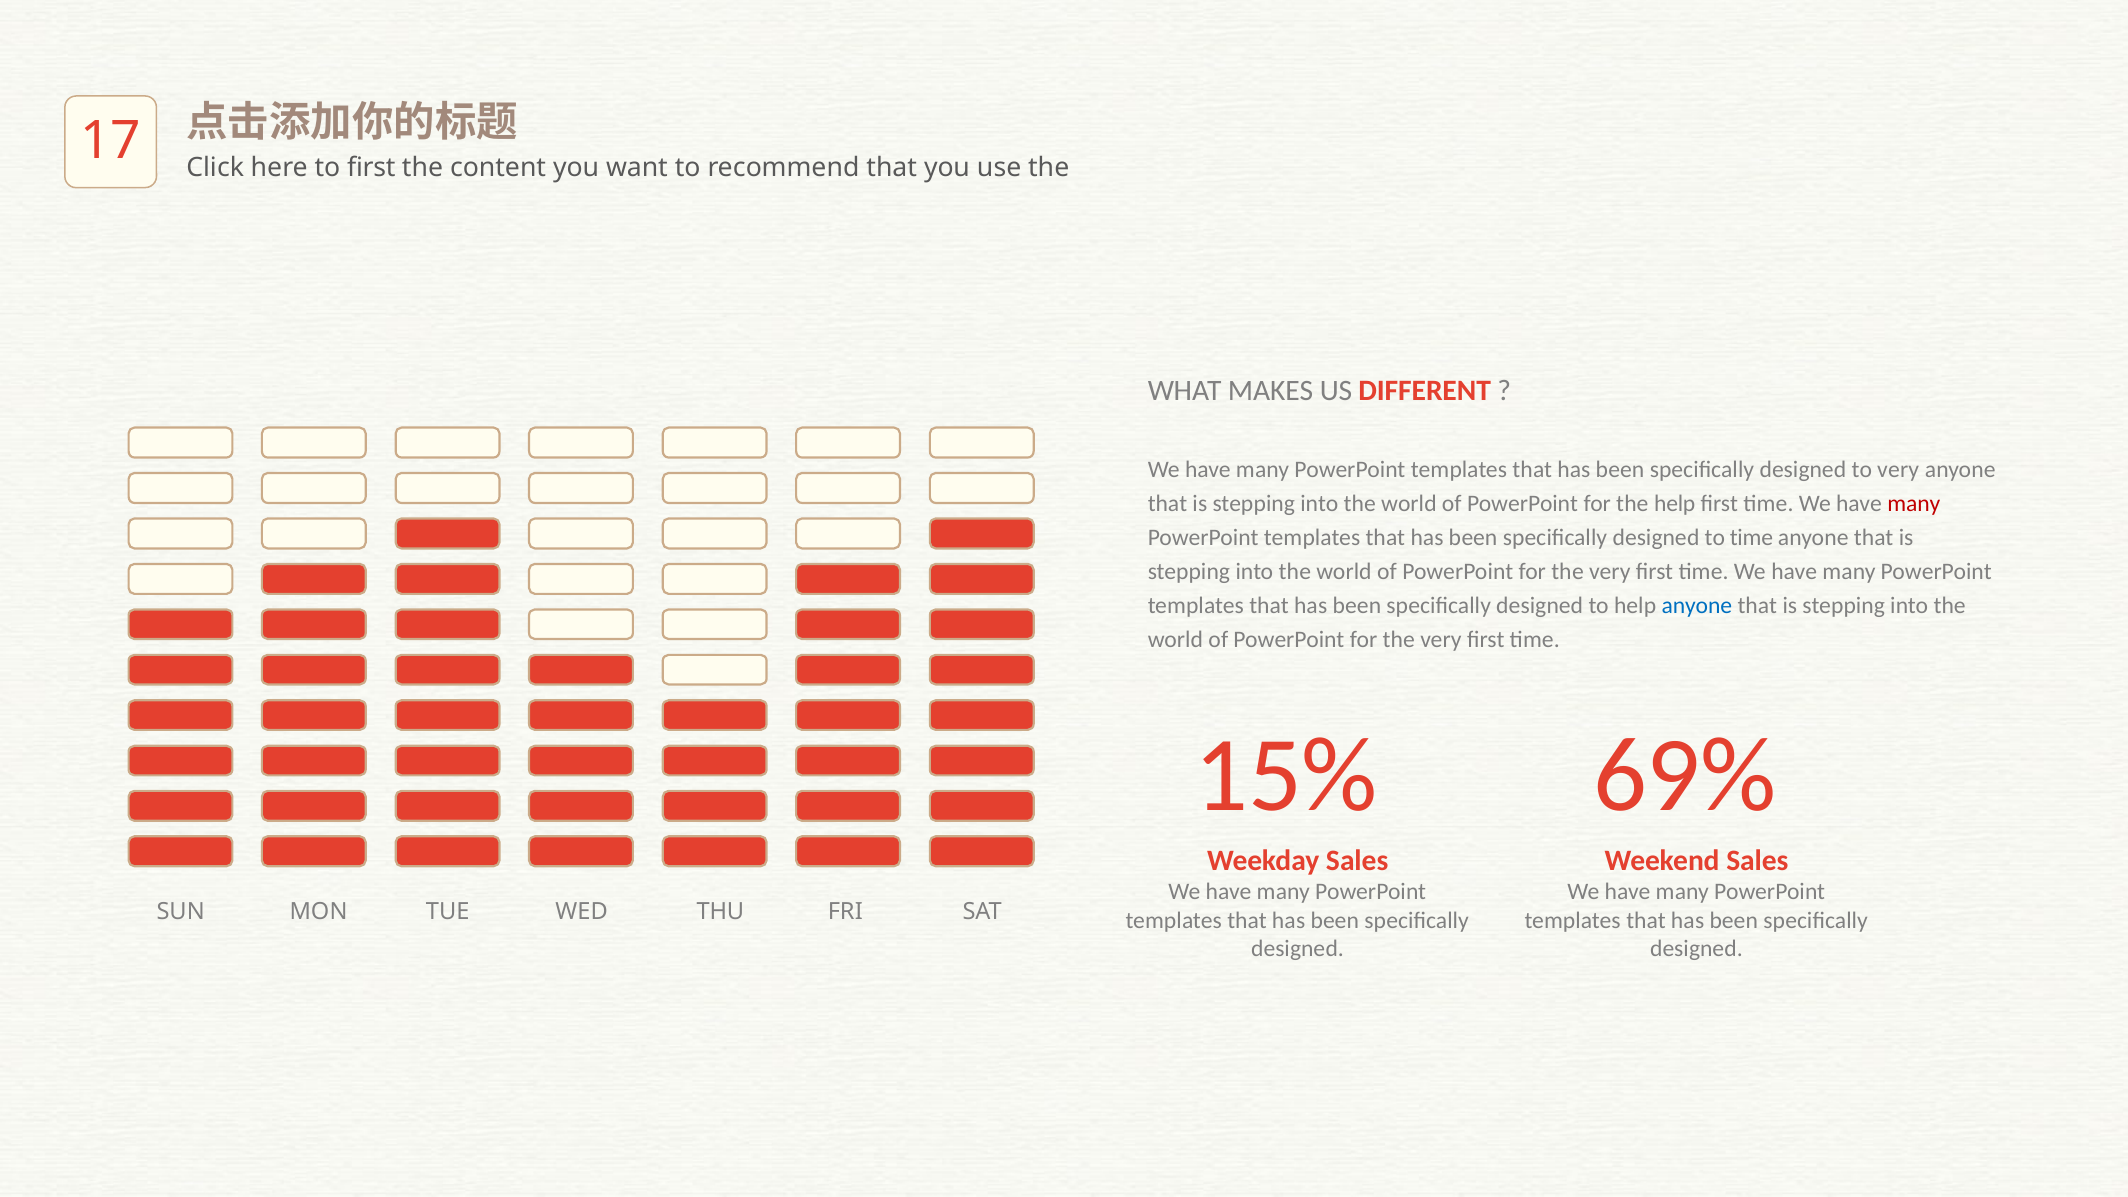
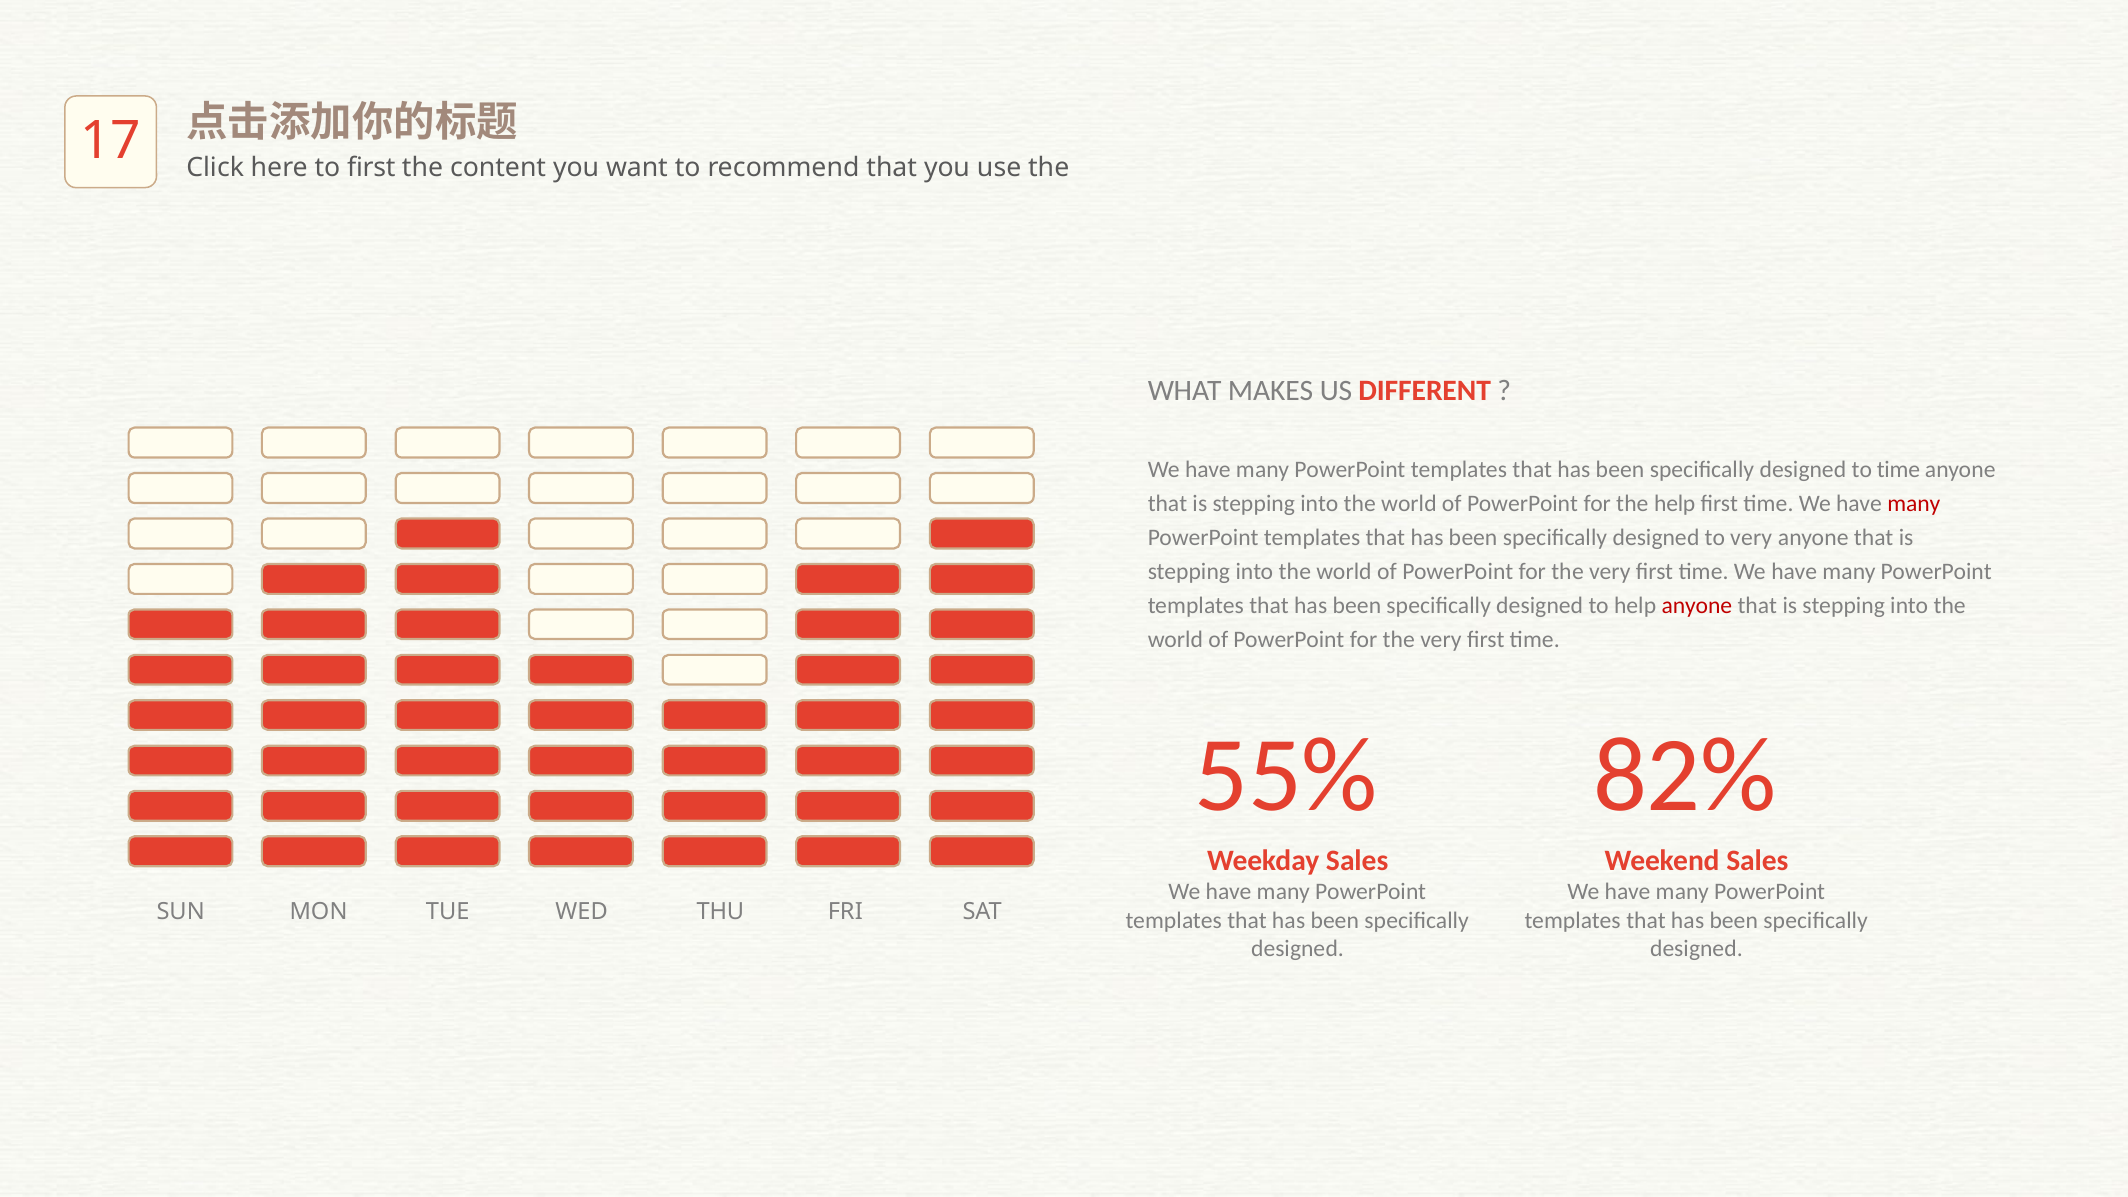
to very: very -> time (1898, 470)
to time: time -> very (1751, 538)
anyone colour: blue -> red (1697, 606)
15%: 15% -> 55% (1286, 775)
69%: 69% -> 82% (1685, 775)
